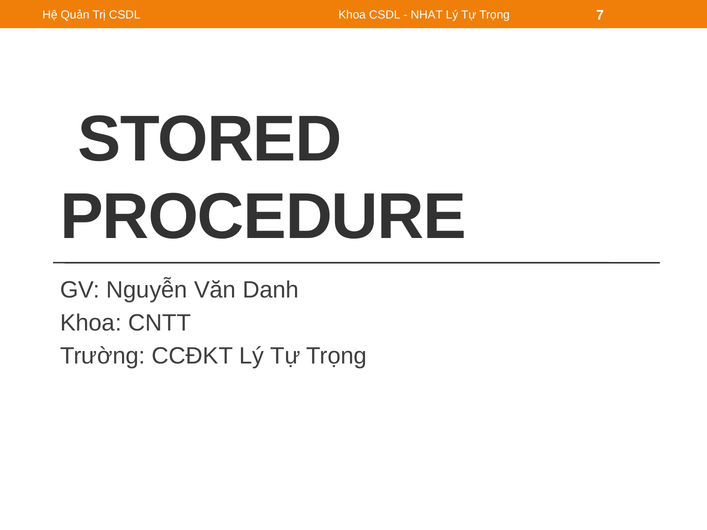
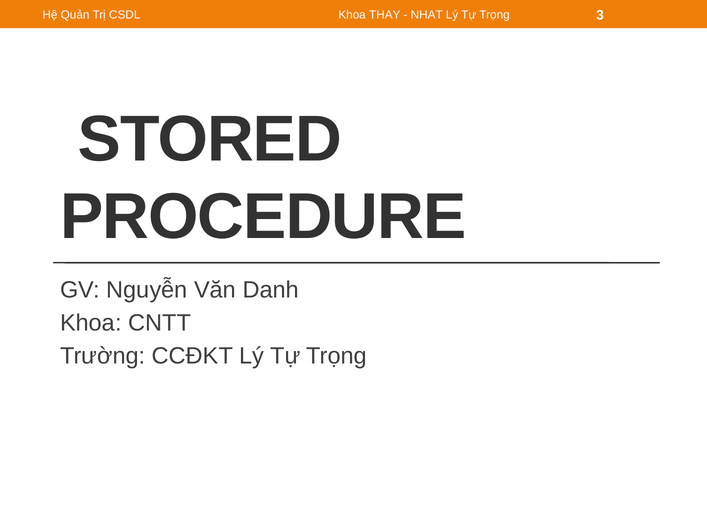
Khoa CSDL: CSDL -> THAY (385, 15)
7: 7 -> 3 (600, 15)
